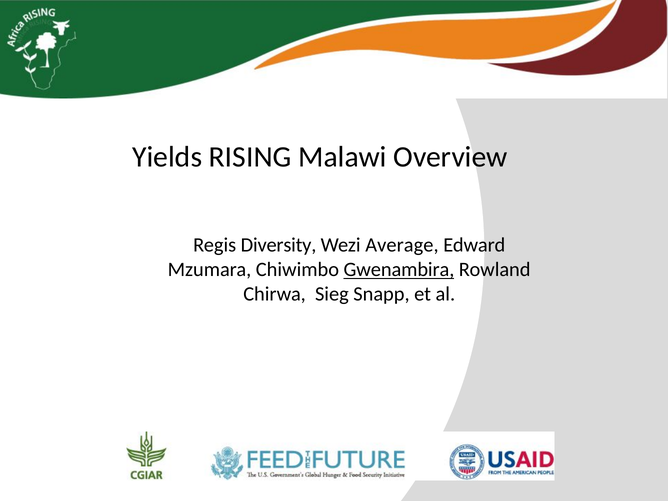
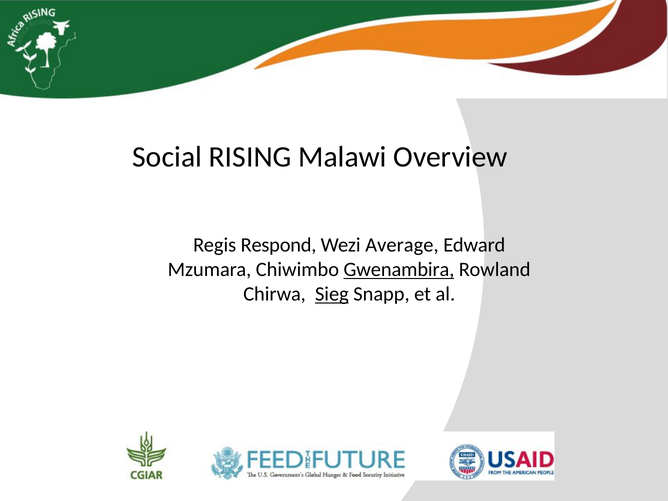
Yields: Yields -> Social (167, 157)
Diversity: Diversity -> Respond (279, 245)
Sieg underline: none -> present (332, 294)
